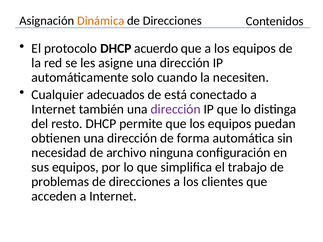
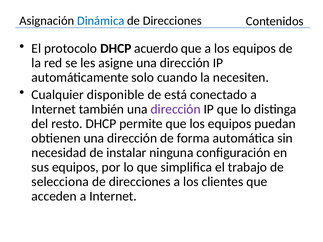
Dinámica colour: orange -> blue (101, 21)
adecuados: adecuados -> disponible (116, 95)
archivo: archivo -> instalar (126, 153)
problemas: problemas -> selecciona (60, 182)
